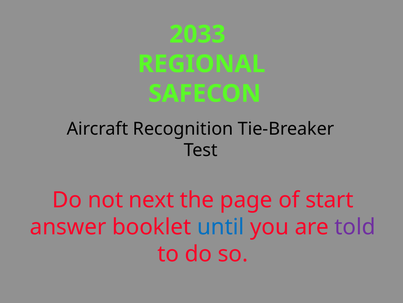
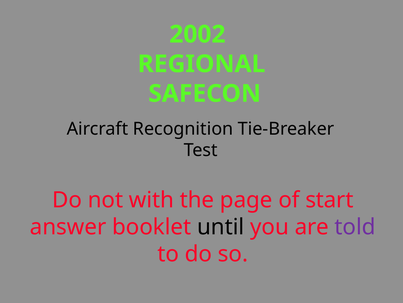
2033: 2033 -> 2002 (197, 34)
next: next -> with (151, 200)
until colour: blue -> black (221, 227)
